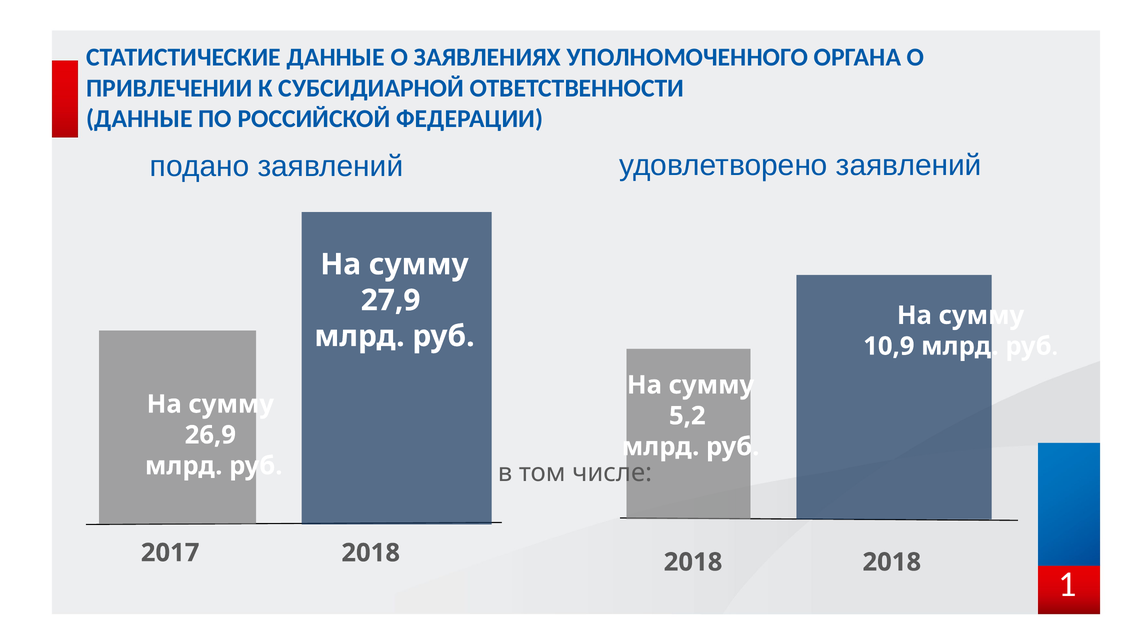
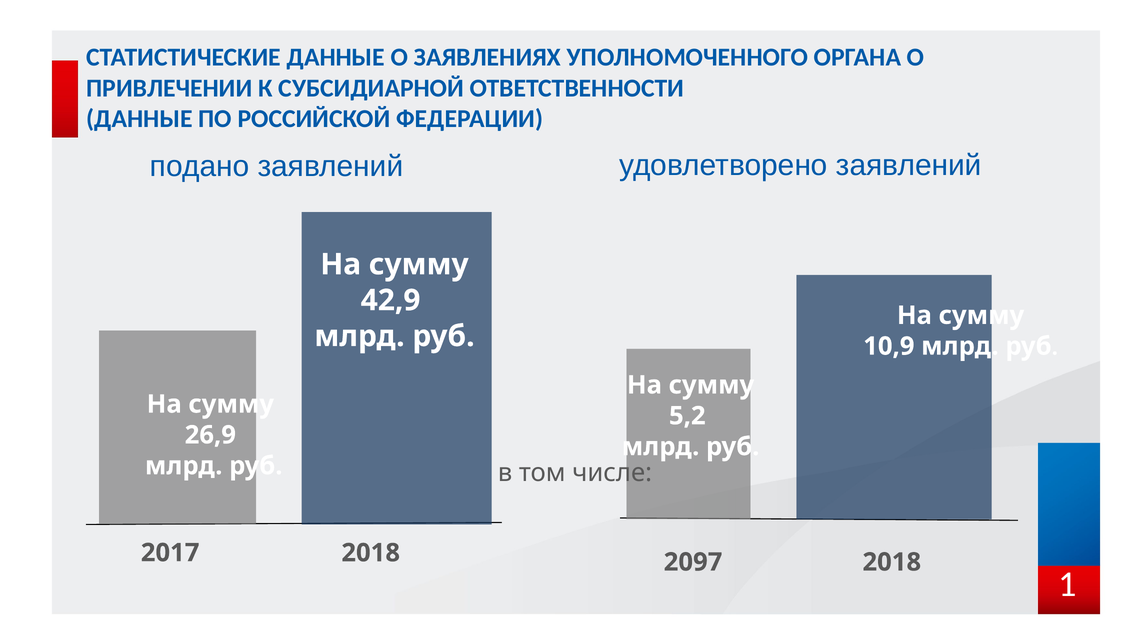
27,9: 27,9 -> 42,9 (391, 300)
2018: 2018 -> 2097 (693, 562)
